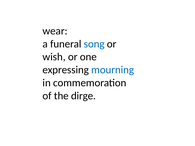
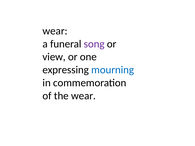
song colour: blue -> purple (94, 44)
wish: wish -> view (54, 57)
the dirge: dirge -> wear (83, 96)
